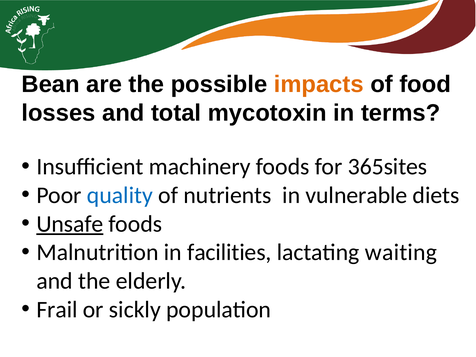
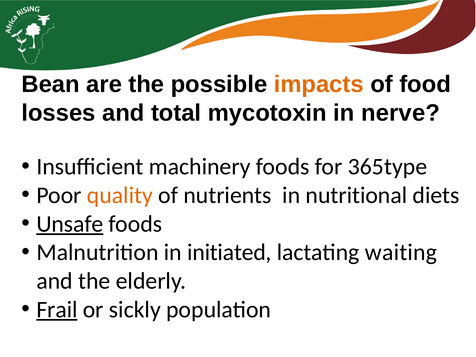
terms: terms -> nerve (401, 113)
365sites: 365sites -> 365type (387, 167)
quality colour: blue -> orange (120, 195)
vulnerable: vulnerable -> nutritional (356, 195)
facilities: facilities -> initiated (229, 252)
Frail underline: none -> present (57, 310)
